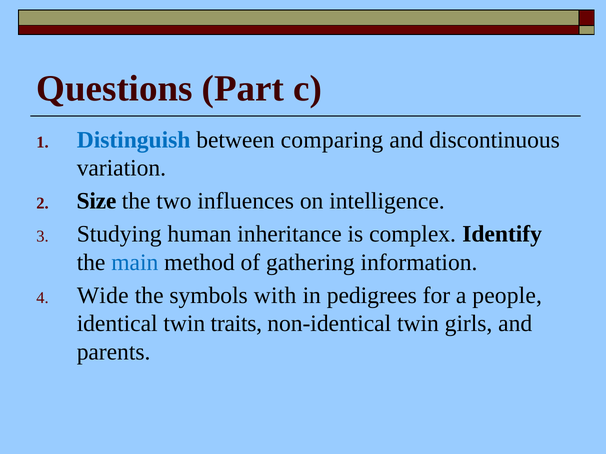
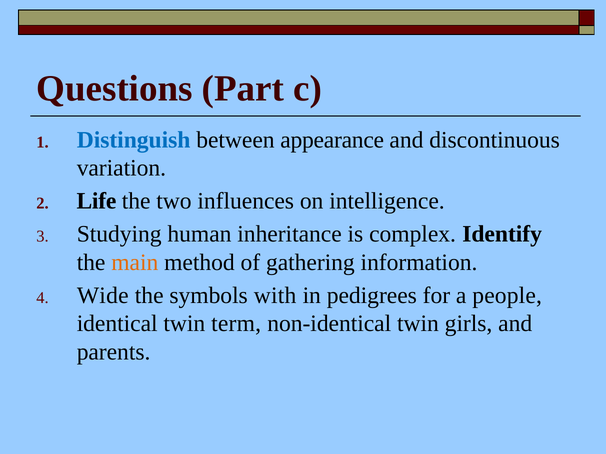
comparing: comparing -> appearance (332, 140)
Size: Size -> Life (96, 201)
main colour: blue -> orange (135, 263)
traits: traits -> term (236, 324)
